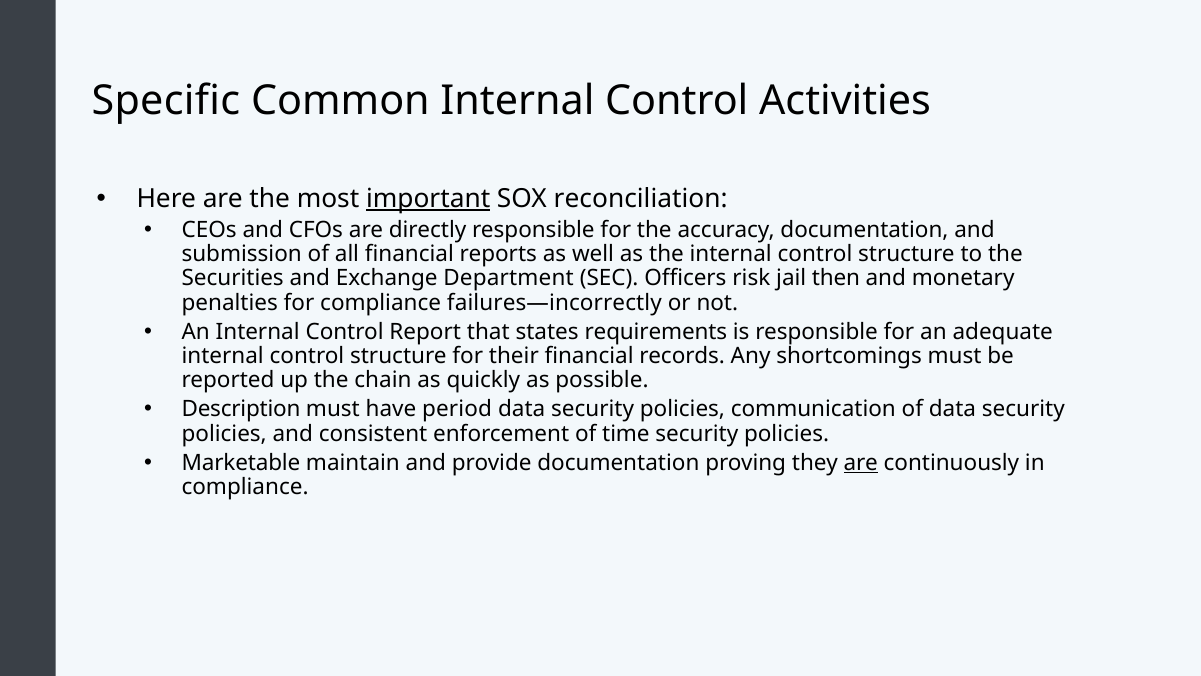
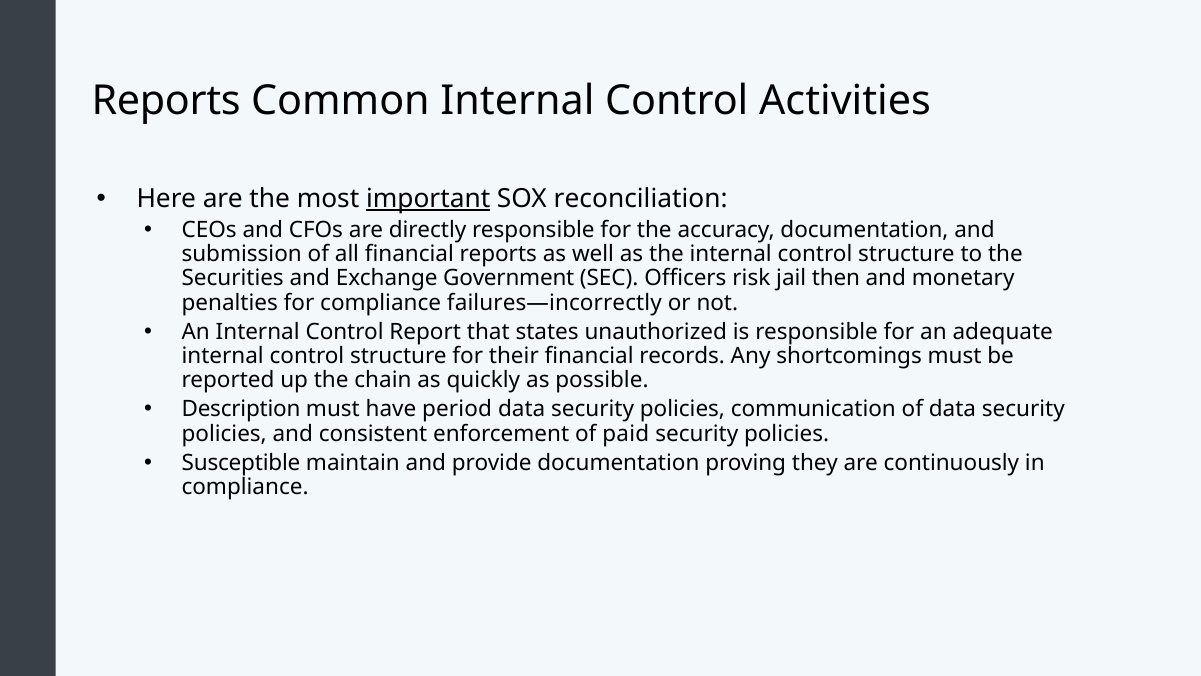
Specific: Specific -> Reports (166, 101)
Department: Department -> Government (509, 278)
requirements: requirements -> unauthorized (656, 331)
time: time -> paid (626, 433)
Marketable: Marketable -> Susceptible (241, 462)
are underline: present -> none (861, 462)
